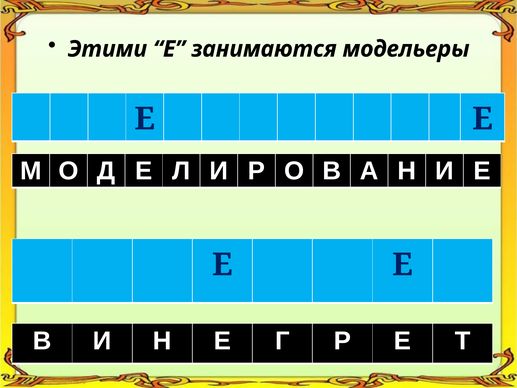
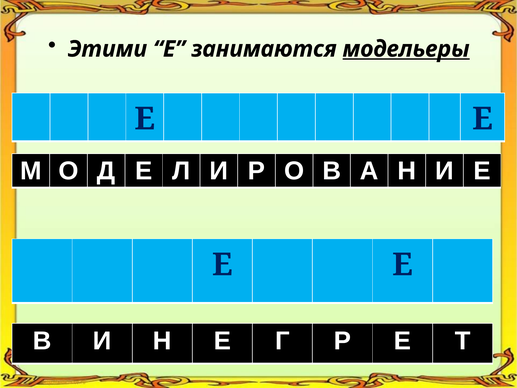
модельеры underline: none -> present (406, 49)
